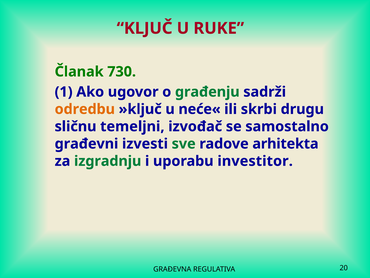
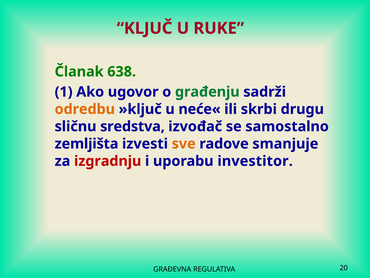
730: 730 -> 638 (122, 72)
temeljni: temeljni -> sredstva (132, 126)
građevni: građevni -> zemljišta (87, 144)
sve colour: green -> orange (184, 144)
arhitekta: arhitekta -> smanjuje (285, 144)
izgradnju colour: green -> red (108, 161)
